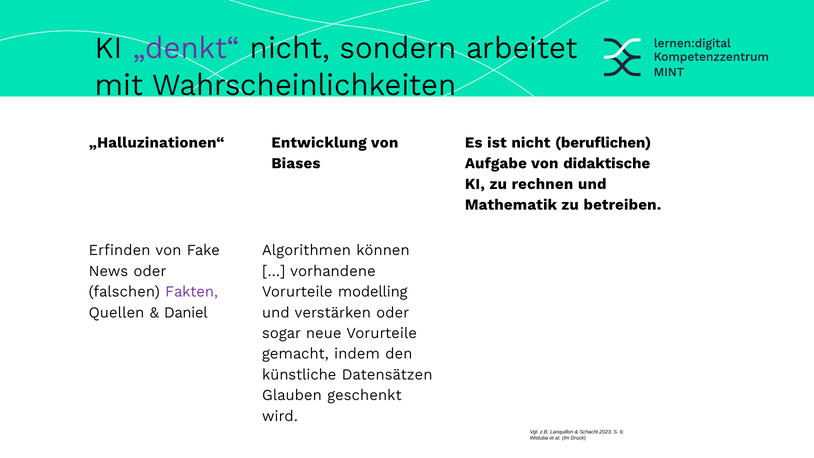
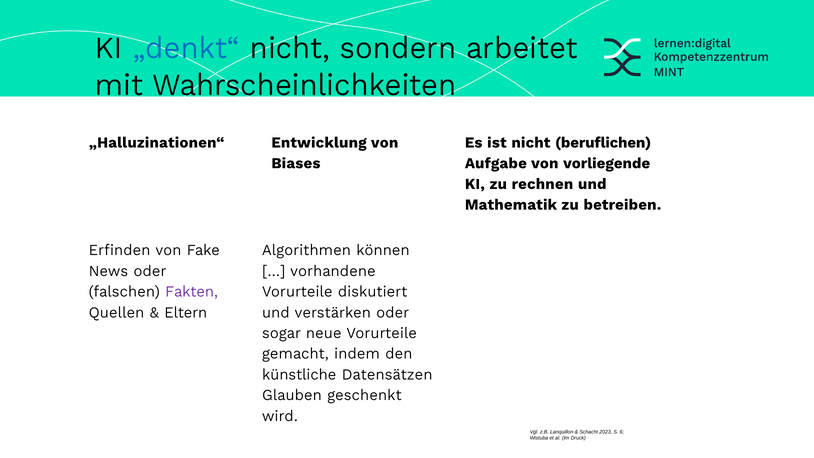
„denkt“ colour: purple -> blue (186, 48)
didaktische: didaktische -> vorliegende (607, 163)
modelling: modelling -> diskutiert (373, 292)
Daniel: Daniel -> Eltern (186, 312)
